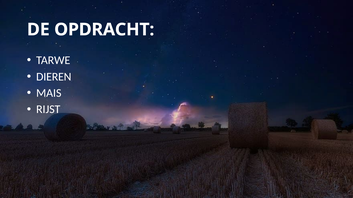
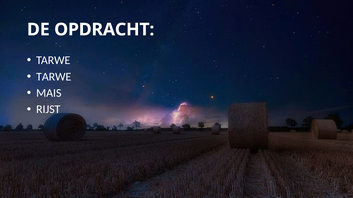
DIEREN: DIEREN -> TARWE (54, 77)
